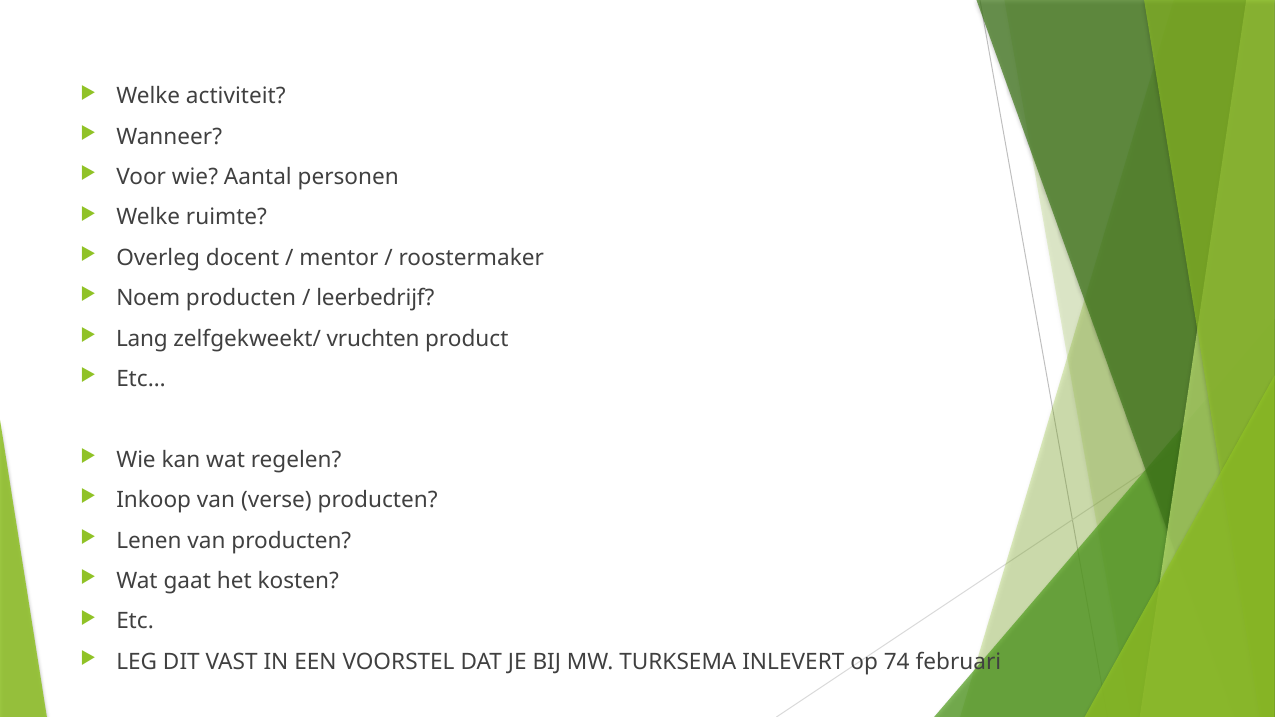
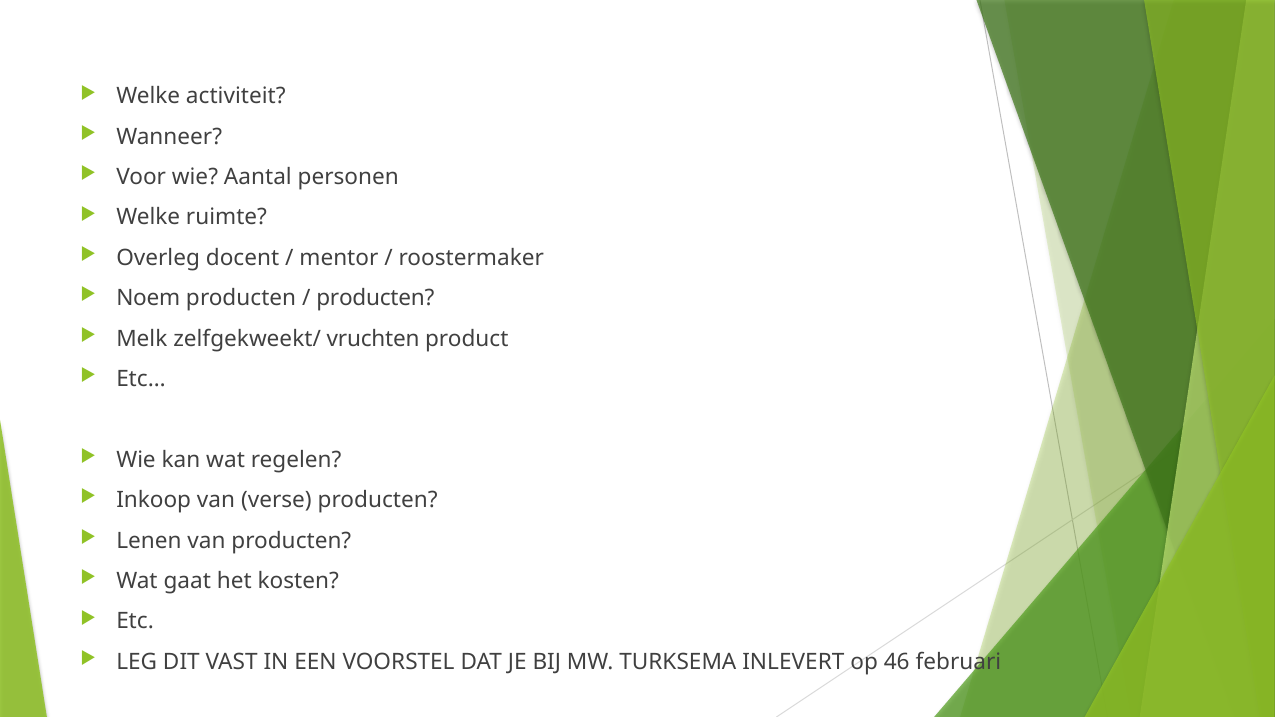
leerbedrijf: leerbedrijf -> producten (375, 298)
Lang: Lang -> Melk (142, 339)
74: 74 -> 46 (897, 662)
